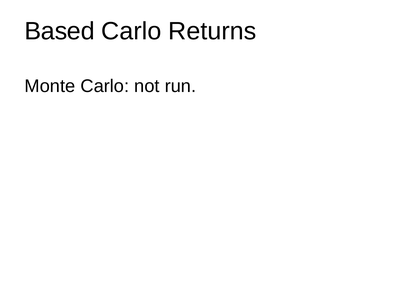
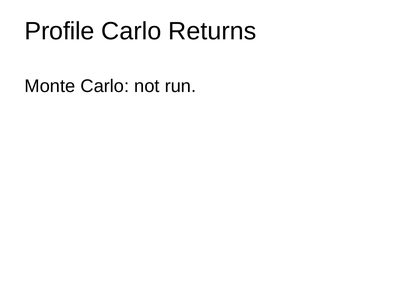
Based: Based -> Profile (60, 31)
